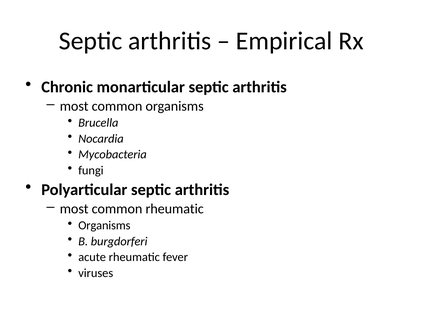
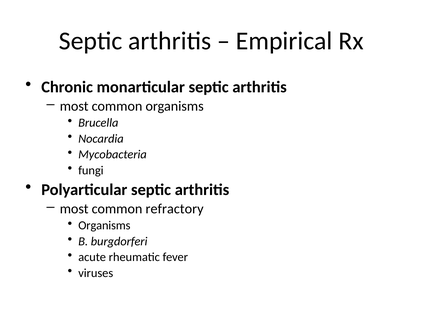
common rheumatic: rheumatic -> refractory (175, 209)
